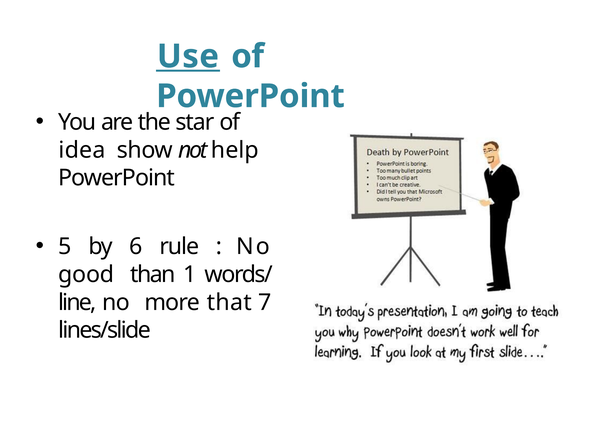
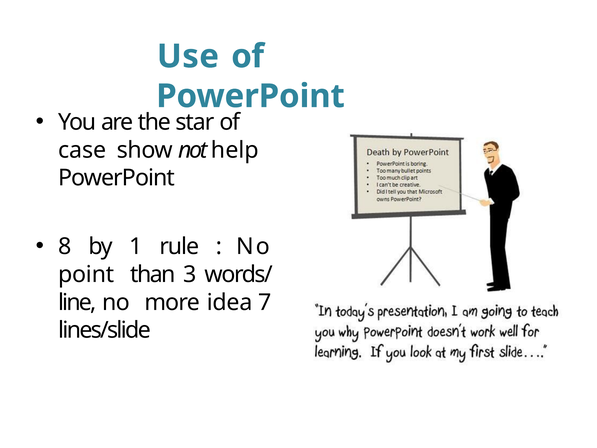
Use underline: present -> none (188, 56)
idea: idea -> case (82, 150)
5: 5 -> 8 (65, 246)
6: 6 -> 1 (136, 246)
good: good -> point (86, 274)
1: 1 -> 3 (190, 274)
that: that -> idea (230, 302)
